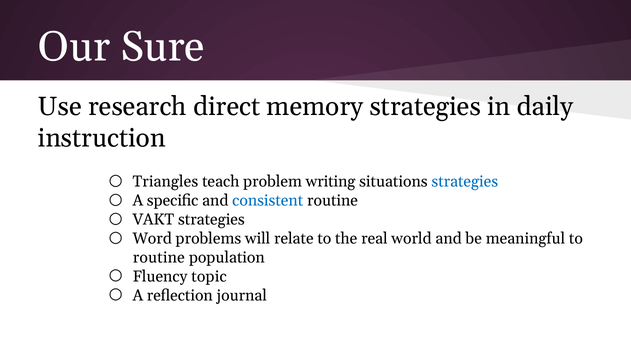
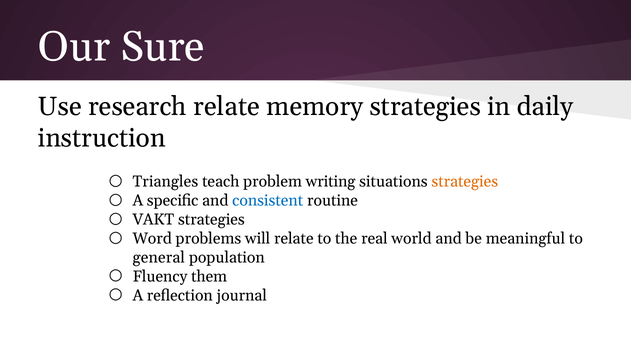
research direct: direct -> relate (227, 107)
strategies colour: blue -> orange (465, 182)
routine: routine -> general (159, 257)
topic: topic -> them (209, 276)
